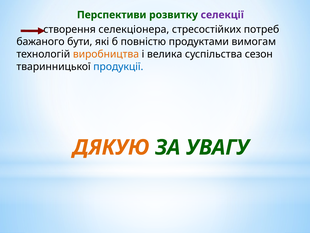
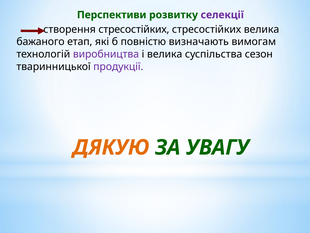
створення селекціонера: селекціонера -> стресостійких (134, 29)
стресостійких потреб: потреб -> велика (262, 29)
бути: бути -> етап (80, 42)
продуктами: продуктами -> визначають (199, 42)
виробництва colour: orange -> purple (106, 54)
продукції colour: blue -> purple (118, 67)
